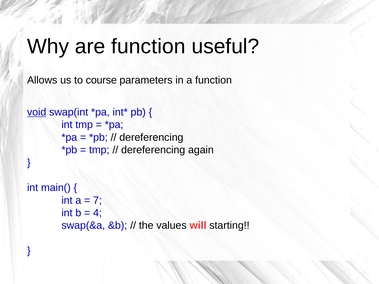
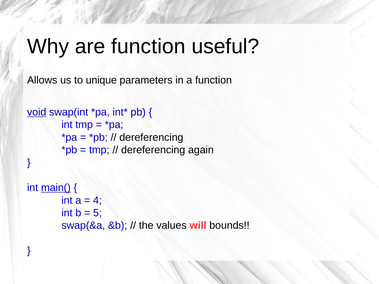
course: course -> unique (101, 80)
main( underline: none -> present (56, 188)
7: 7 -> 4 (97, 200)
4: 4 -> 5 (97, 213)
starting: starting -> bounds (229, 226)
